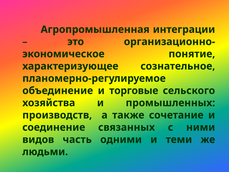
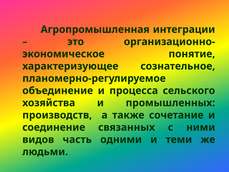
торговые: торговые -> процесса (134, 91)
